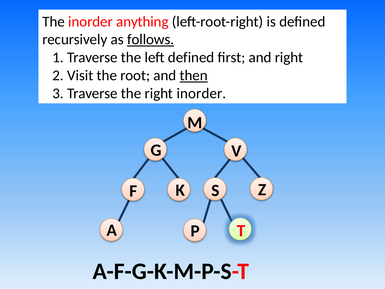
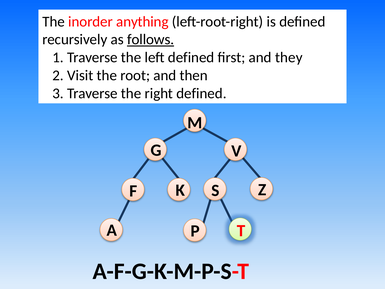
and right: right -> they (289, 57)
then underline: present -> none (194, 75)
right inorder: inorder -> defined (201, 93)
